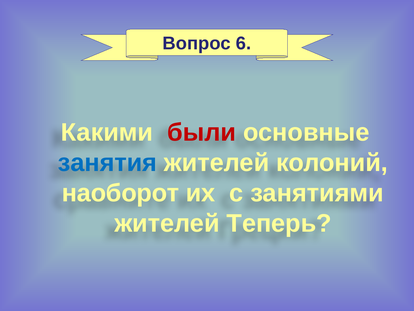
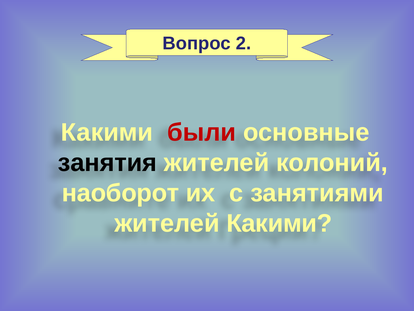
6: 6 -> 2 (244, 43)
занятия colour: blue -> black (107, 163)
жителей Теперь: Теперь -> Какими (279, 223)
